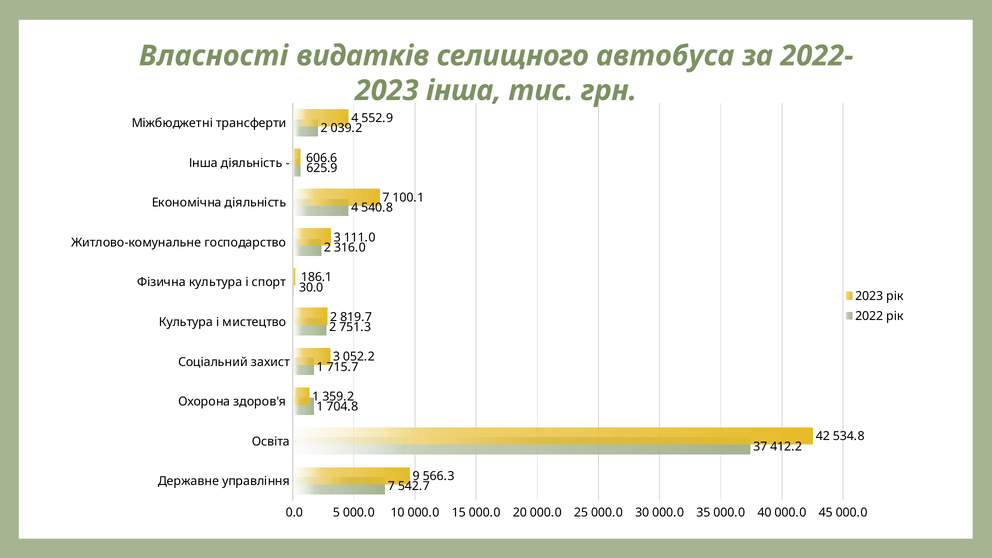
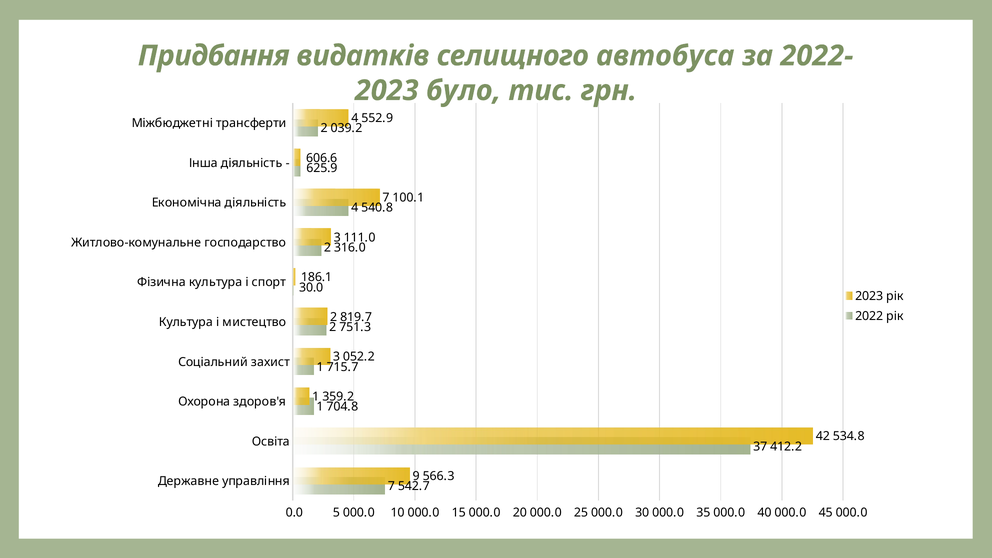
Власності: Власності -> Придбання (214, 56)
2023 інша: інша -> було (463, 91)
